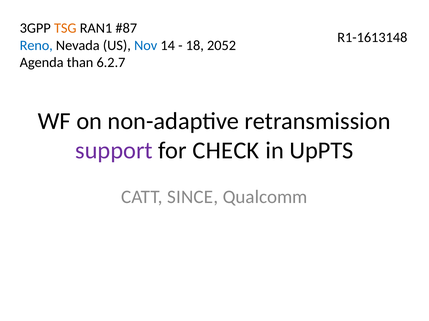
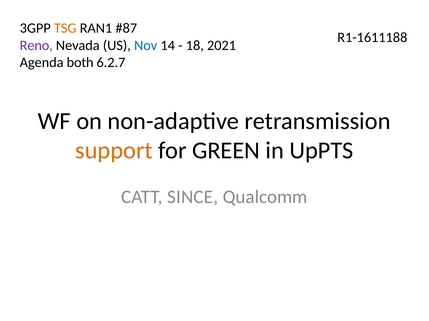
R1-1613148: R1-1613148 -> R1-1611188 (372, 37)
Reno colour: blue -> purple (36, 45)
2052: 2052 -> 2021 (222, 45)
than: than -> both (80, 63)
support colour: purple -> orange (114, 151)
CHECK: CHECK -> GREEN (226, 151)
